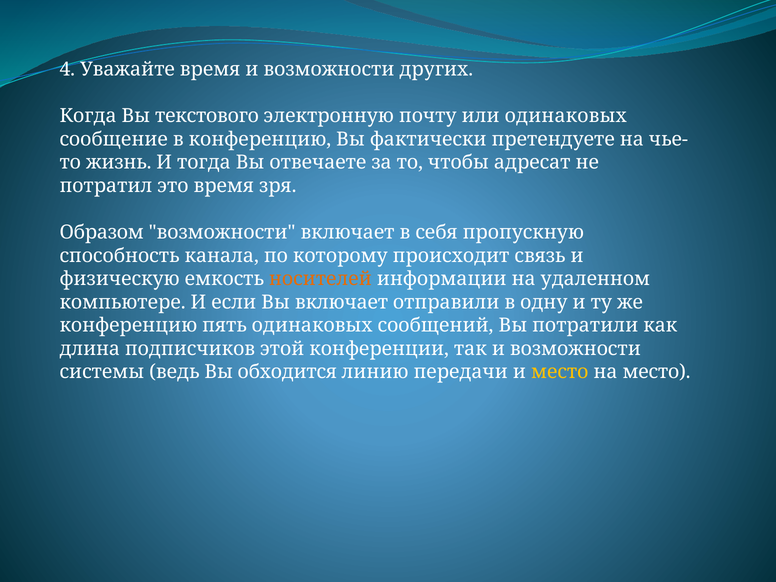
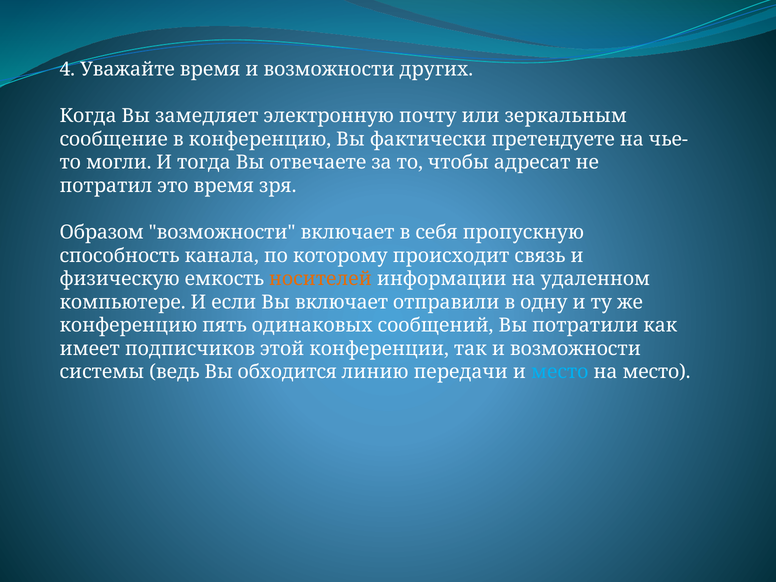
текстового: текстового -> замедляет (207, 116)
или одинаковых: одинаковых -> зеркальным (566, 116)
жизнь: жизнь -> могли (119, 163)
длина: длина -> имеет (90, 349)
место colour: yellow -> light blue (560, 372)
